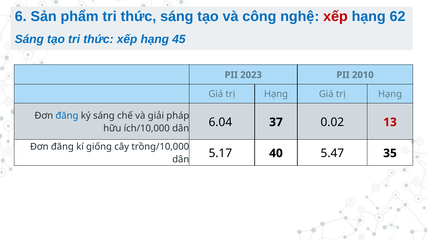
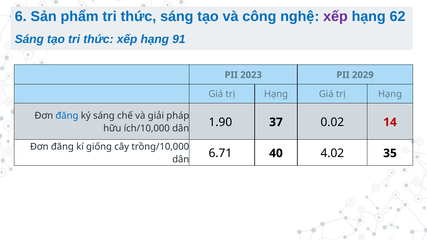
xếp colour: red -> purple (335, 17)
45: 45 -> 91 (179, 39)
2010: 2010 -> 2029 (363, 75)
6.04: 6.04 -> 1.90 (220, 122)
13: 13 -> 14 (390, 122)
5.17: 5.17 -> 6.71 (220, 153)
5.47: 5.47 -> 4.02 (332, 153)
